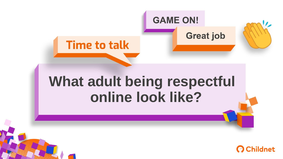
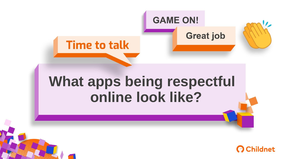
adult: adult -> apps (104, 82)
